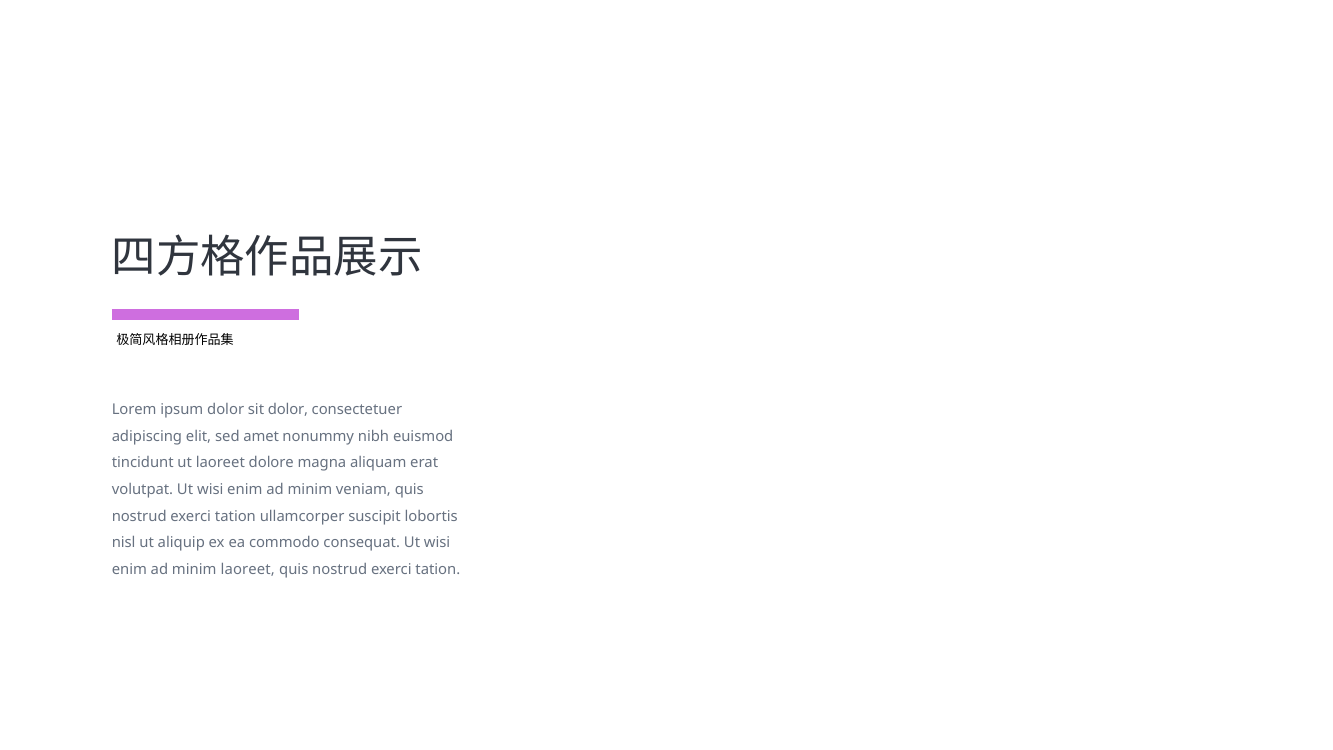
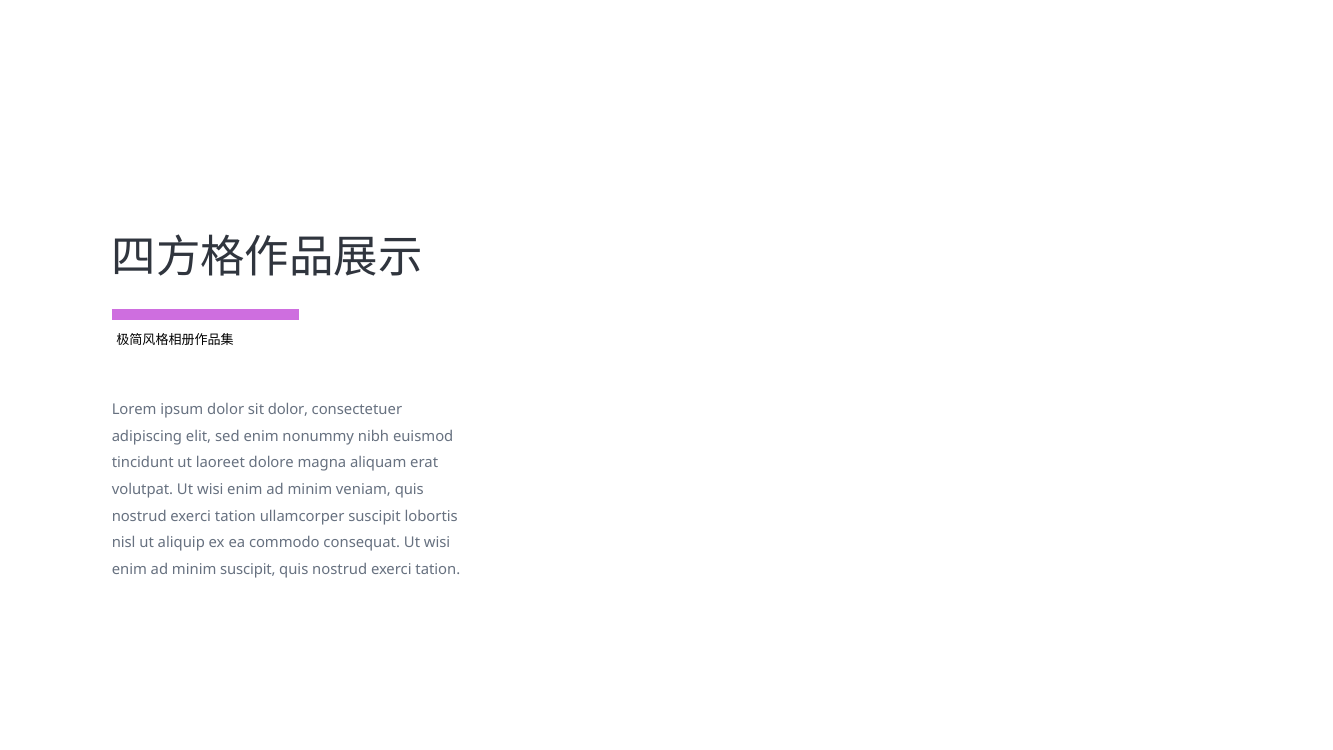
sed amet: amet -> enim (261, 436)
minim laoreet: laoreet -> suscipit (248, 569)
